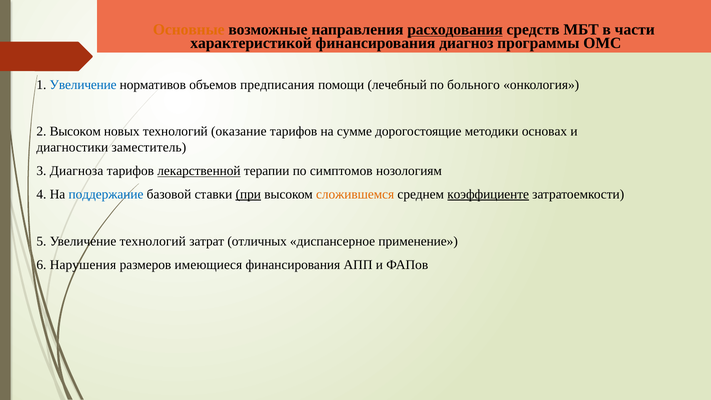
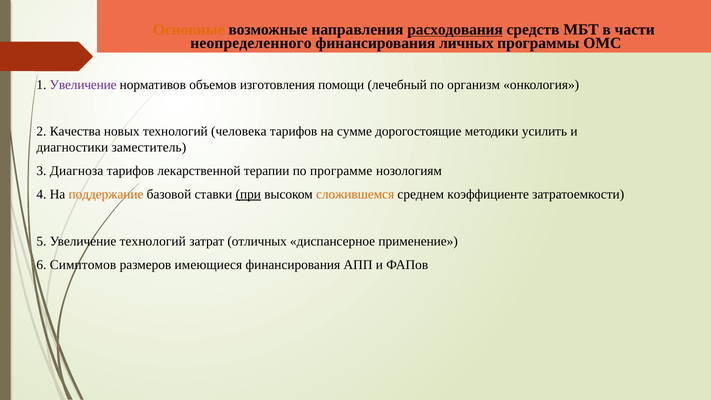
характеристикой: характеристикой -> неопределенного (251, 43)
диагноз: диагноз -> личных (466, 43)
Увеличение colour: blue -> purple (83, 85)
предписания: предписания -> изготовления (277, 85)
больного: больного -> организм (474, 85)
2 Высоком: Высоком -> Качества (75, 132)
оказание: оказание -> человека (239, 132)
основах: основах -> усилить (545, 132)
лекарственной underline: present -> none (199, 171)
симптомов: симптомов -> программе (341, 171)
поддержание colour: blue -> orange (106, 194)
коэффициенте underline: present -> none (488, 194)
Нарушения: Нарушения -> Симптомов (83, 265)
